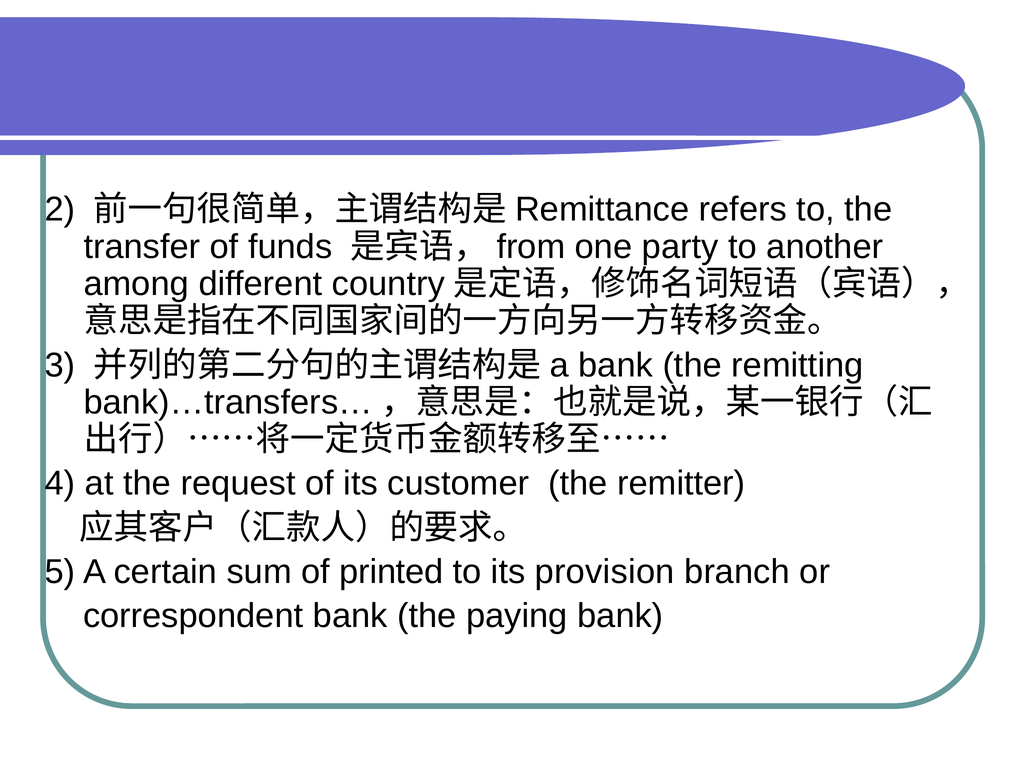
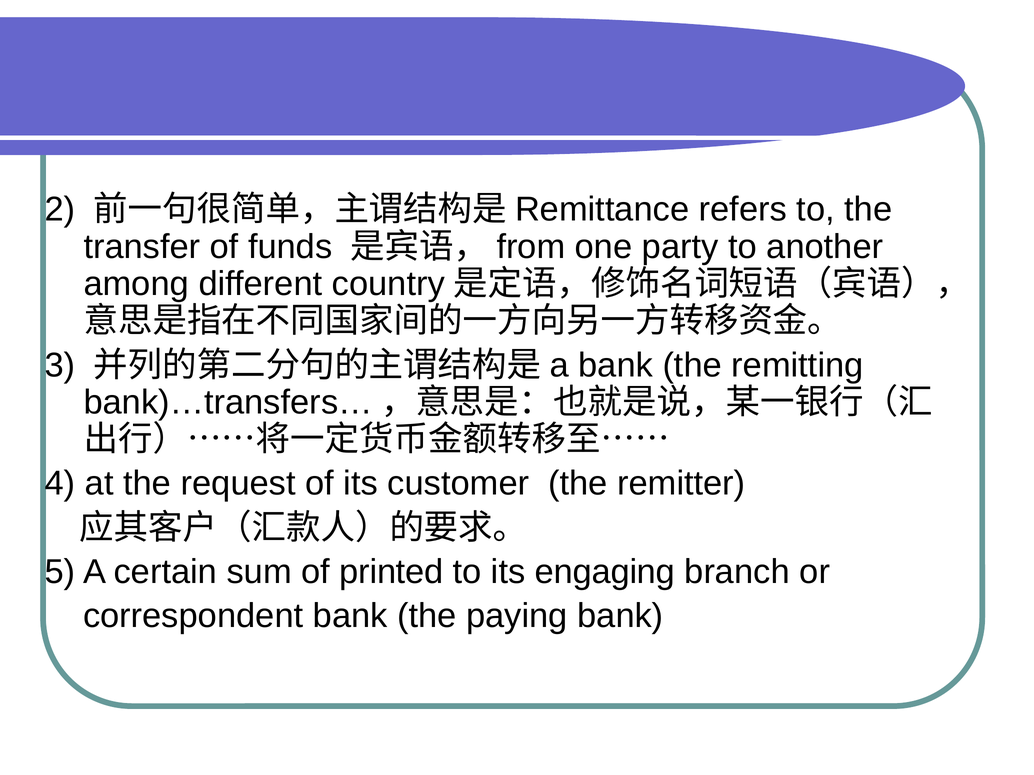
provision: provision -> engaging (605, 572)
